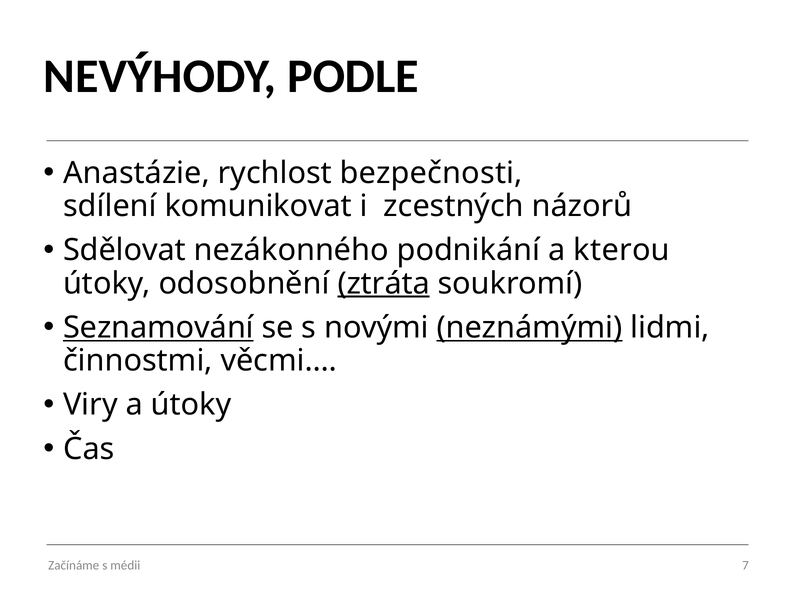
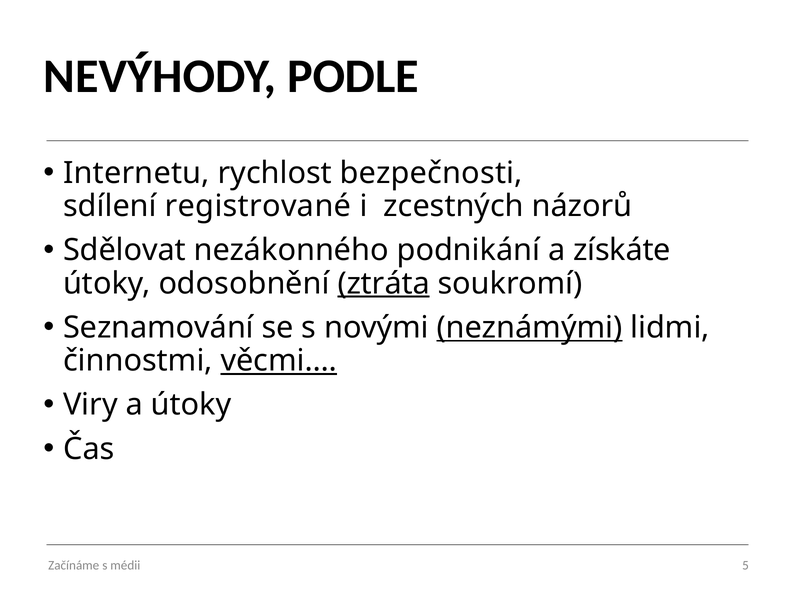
Anastázie: Anastázie -> Internetu (136, 173)
komunikovat: komunikovat -> registrované (258, 206)
kterou: kterou -> získáte (622, 250)
Seznamování underline: present -> none (159, 327)
věcmi… underline: none -> present (279, 361)
7: 7 -> 5 (745, 565)
